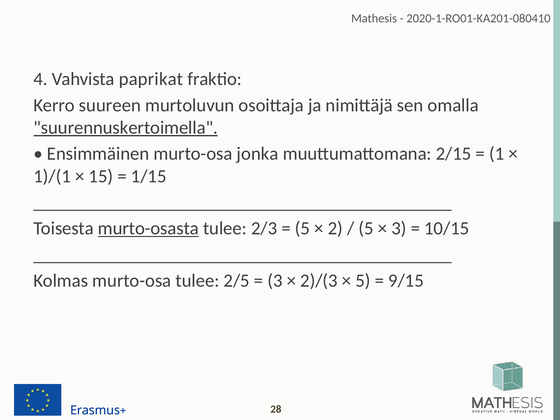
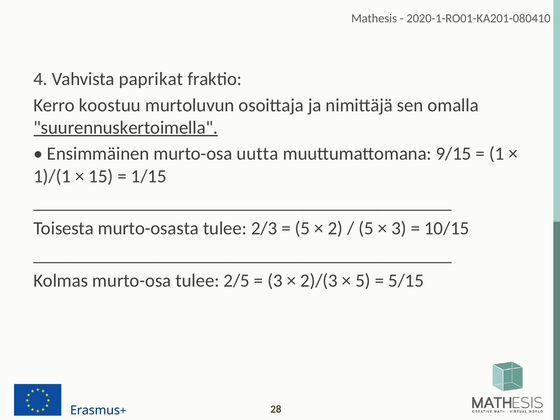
suureen: suureen -> koostuu (110, 105)
jonka: jonka -> uutta (257, 154)
2/15: 2/15 -> 9/15 (454, 154)
murto-osasta underline: present -> none (148, 228)
9/15: 9/15 -> 5/15 (406, 281)
